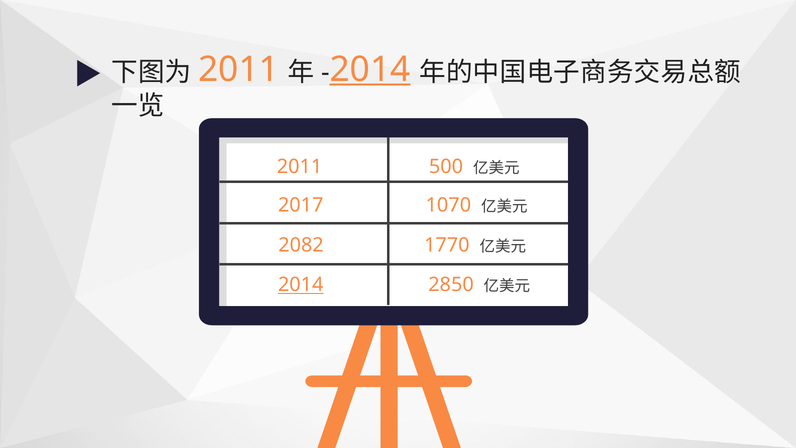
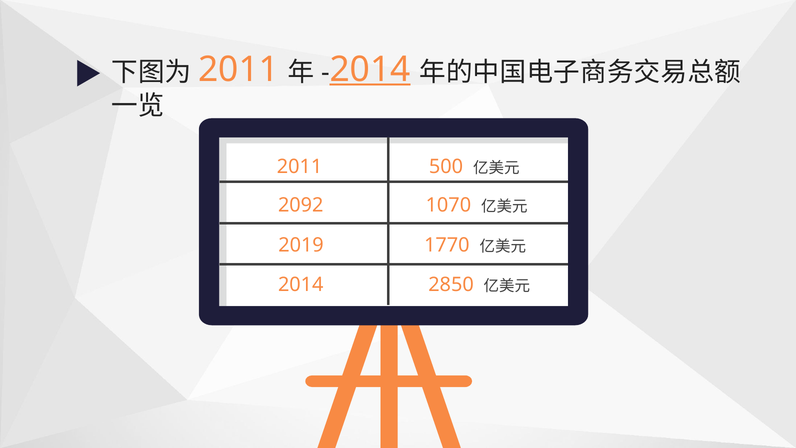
2017: 2017 -> 2092 (301, 205)
2082: 2082 -> 2019 (301, 245)
2014 underline: present -> none (301, 285)
